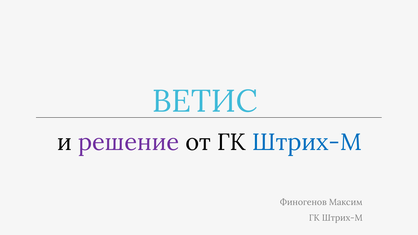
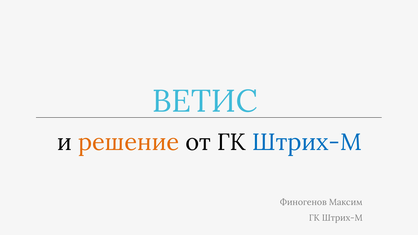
решение colour: purple -> orange (129, 143)
